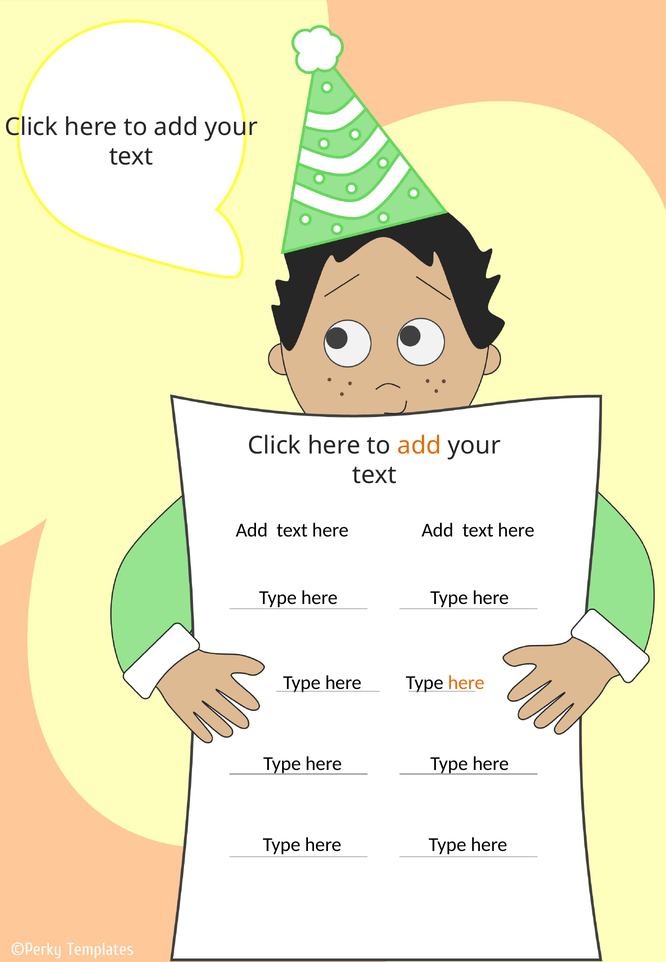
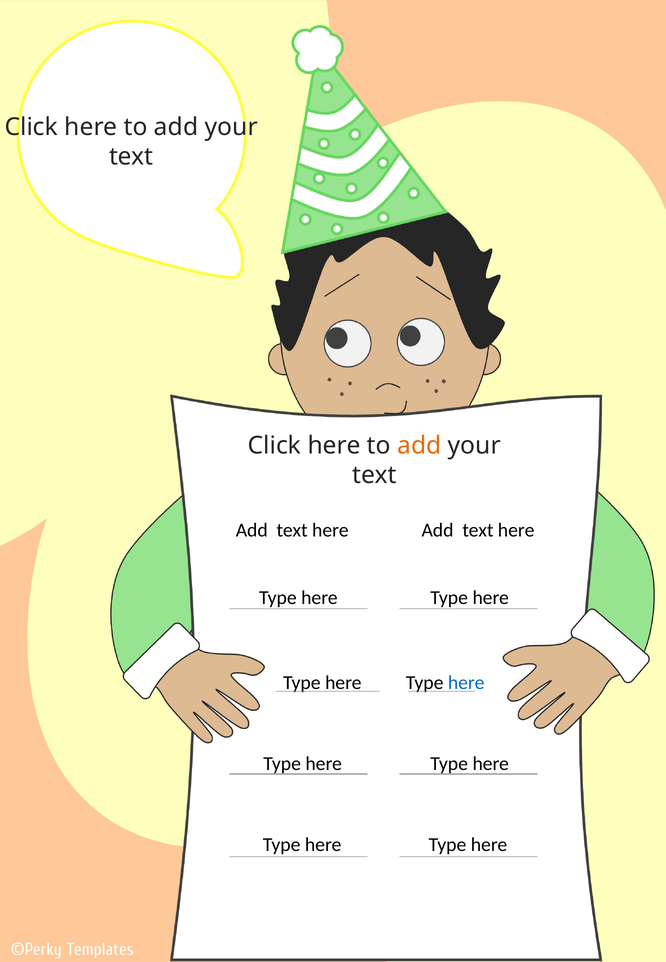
here colour: orange -> blue (466, 683)
